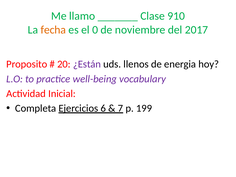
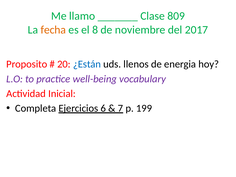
910: 910 -> 809 (176, 16)
0: 0 -> 8 (95, 30)
¿Están colour: purple -> blue (87, 64)
